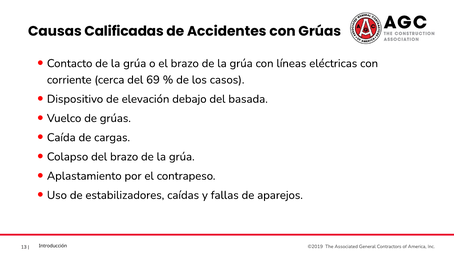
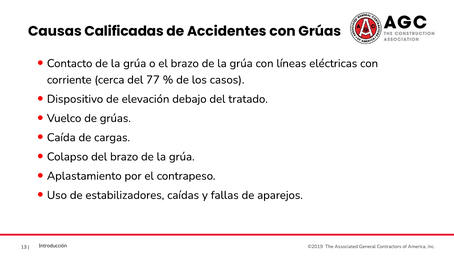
69: 69 -> 77 (153, 80)
basada: basada -> tratado (248, 99)
